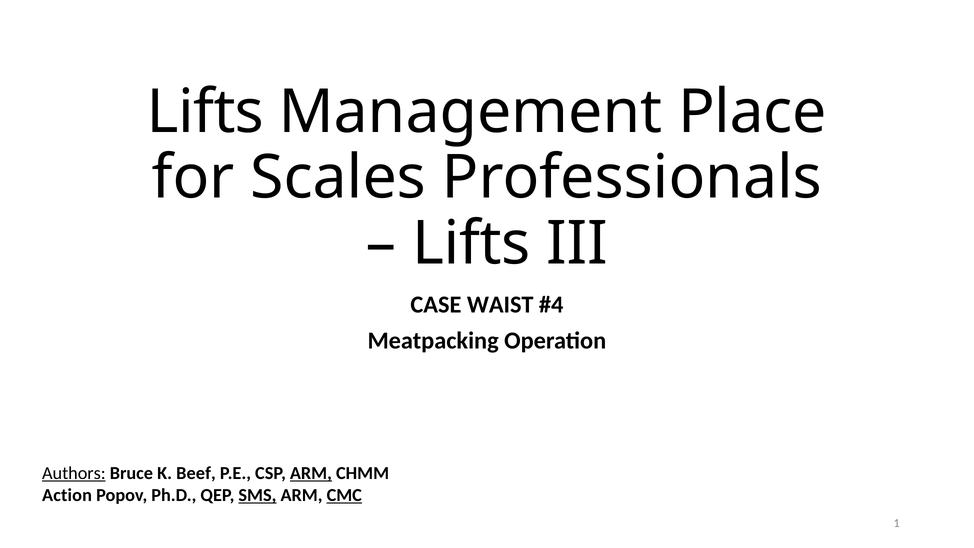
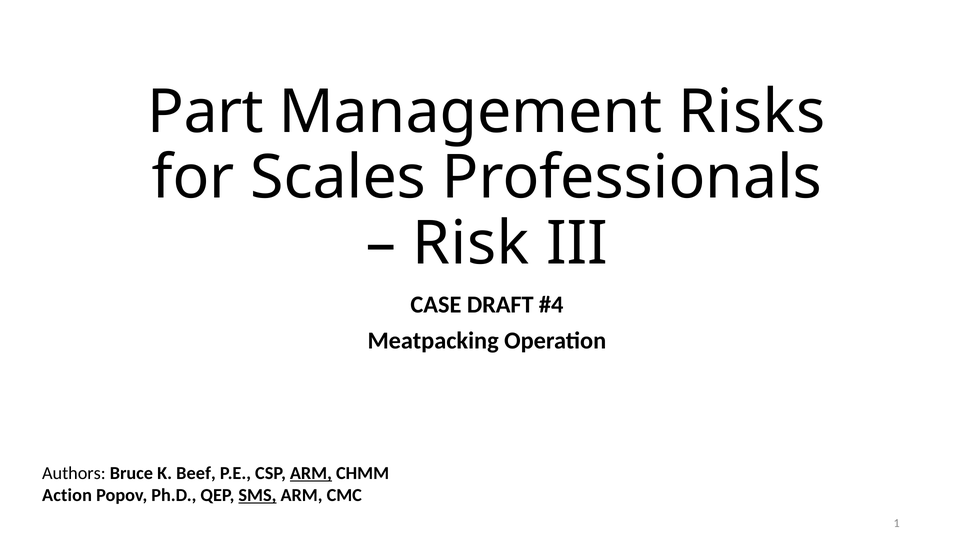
Lifts: Lifts -> Part (205, 112)
Place: Place -> Risks (752, 112)
Lifts: Lifts -> Risk (471, 243)
WAIST: WAIST -> DRAFT (500, 304)
Authors underline: present -> none (74, 473)
CMC underline: present -> none (344, 495)
